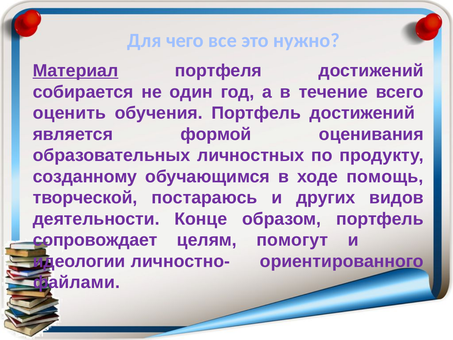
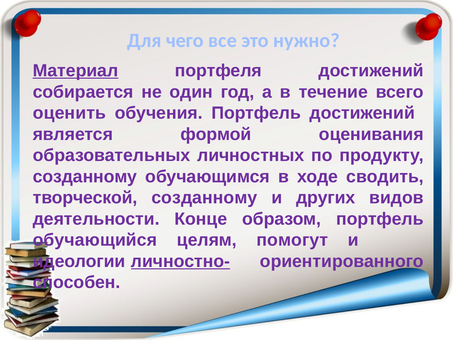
помощь: помощь -> сводить (385, 176)
творческой постараюсь: постараюсь -> созданному (204, 198)
сопровождает: сопровождает -> обучающийся (95, 240)
личностно- underline: none -> present (180, 261)
файлами: файлами -> способен (77, 282)
